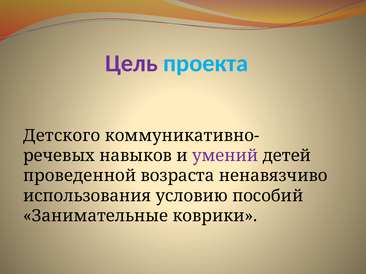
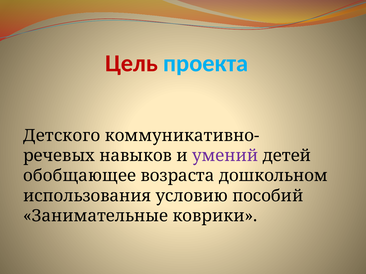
Цель colour: purple -> red (131, 64)
проведенной: проведенной -> обобщающее (80, 176)
ненавязчиво: ненавязчиво -> дошкольном (273, 176)
